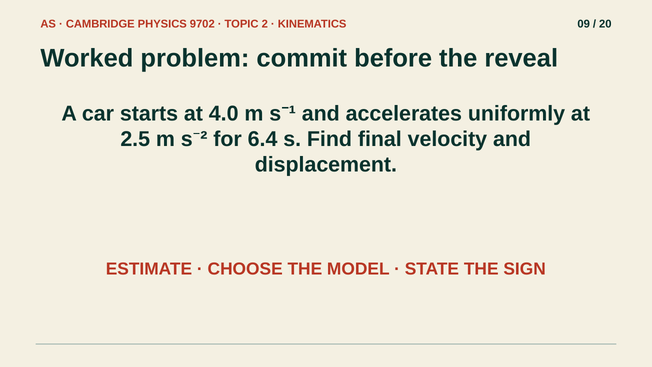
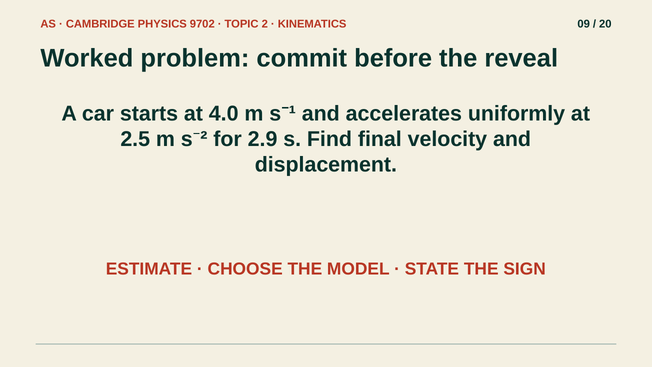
6.4: 6.4 -> 2.9 (263, 139)
